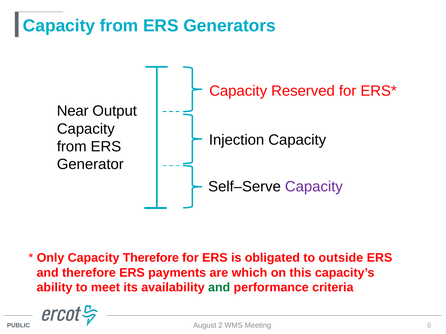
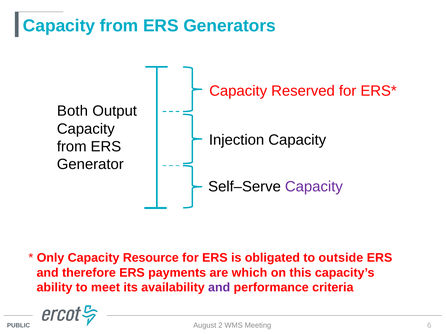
Near: Near -> Both (72, 111)
Capacity Therefore: Therefore -> Resource (151, 258)
and colour: green -> purple (219, 288)
